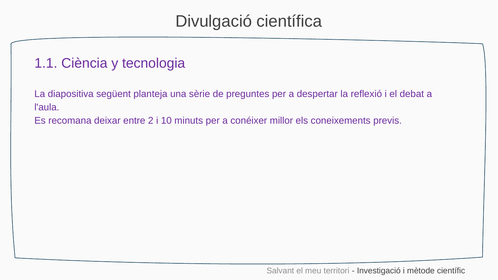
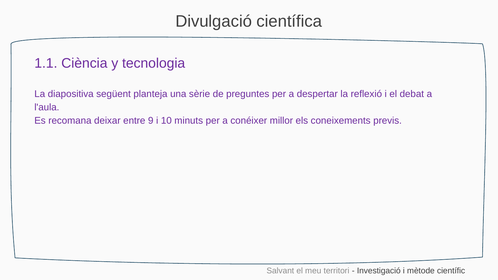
2: 2 -> 9 (151, 121)
